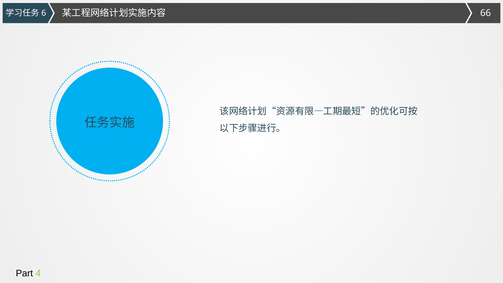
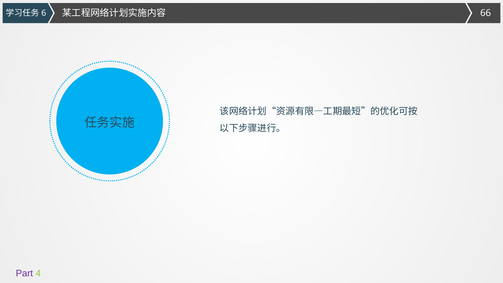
Part colour: black -> purple (24, 273)
